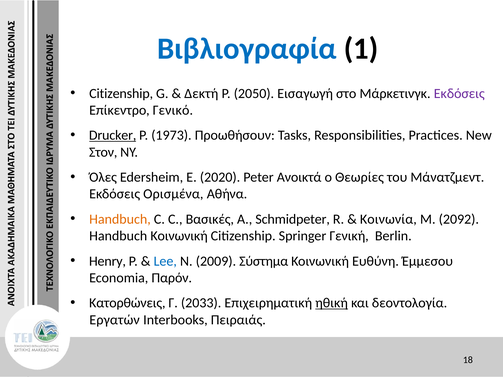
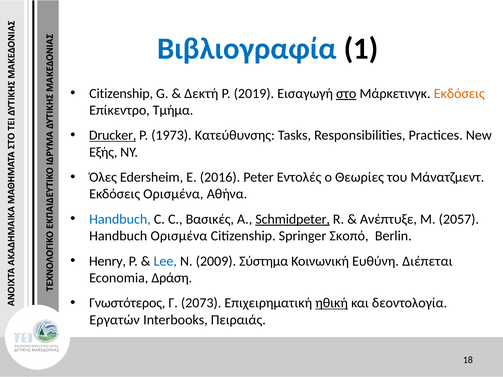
2050: 2050 -> 2019 (254, 94)
στο underline: none -> present (346, 94)
Εκδόσεις colour: purple -> orange (459, 94)
Γενικό: Γενικό -> Τμήμα (173, 110)
Προωθήσουν: Προωθήσουν -> Κατεύθυνσης (235, 135)
Στον: Στον -> Εξής (103, 152)
2020: 2020 -> 2016 (220, 177)
Ανοικτά: Ανοικτά -> Εντολές (299, 177)
Handbuch colour: orange -> blue (120, 219)
Schmidpeter underline: none -> present (293, 219)
Κοινωνία: Κοινωνία -> Ανέπτυξε (388, 219)
2092: 2092 -> 2057 (459, 219)
Handbuch Κοινωνική: Κοινωνική -> Ορισμένα (179, 236)
Γενική: Γενική -> Σκοπό (349, 236)
Έμμεσου: Έμμεσου -> Διέπεται (427, 261)
Παρόν: Παρόν -> Δράση (172, 278)
Κατορθώνεις: Κατορθώνεις -> Γνωστότερος (127, 303)
2033: 2033 -> 2073 (201, 303)
